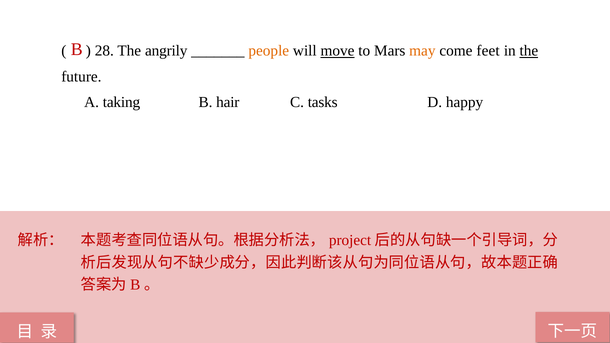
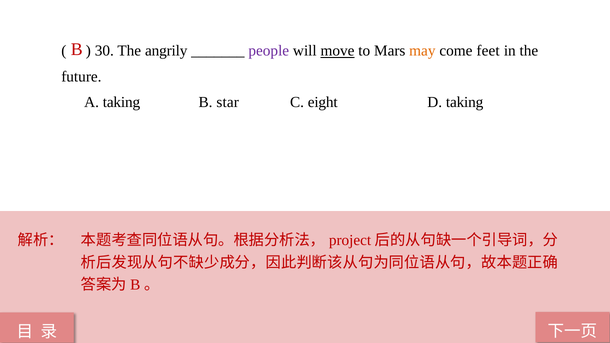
28: 28 -> 30 (104, 51)
people colour: orange -> purple (269, 51)
the underline: present -> none (529, 51)
hair: hair -> star (228, 102)
tasks: tasks -> eight (323, 102)
D happy: happy -> taking (465, 102)
